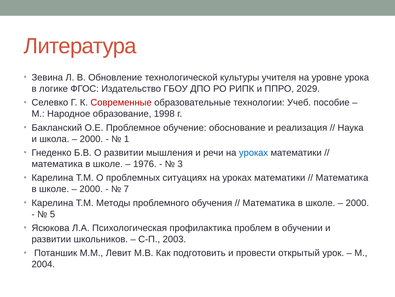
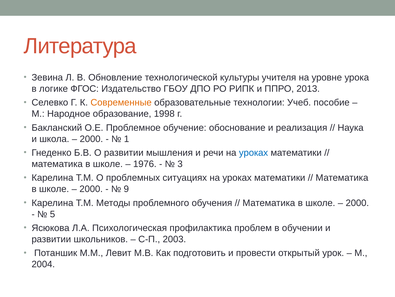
2029: 2029 -> 2013 (308, 89)
Современные colour: red -> orange (121, 102)
7: 7 -> 9 (126, 189)
